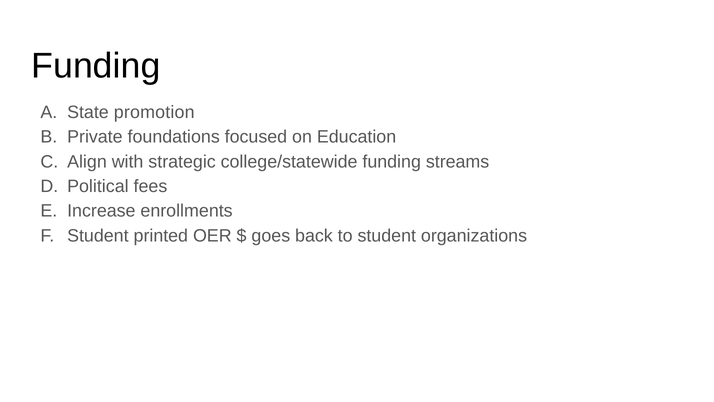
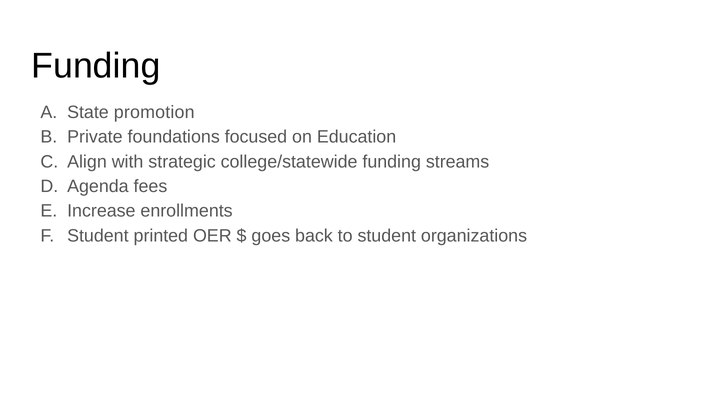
Political: Political -> Agenda (98, 186)
